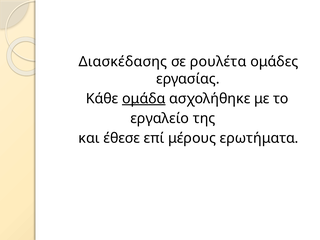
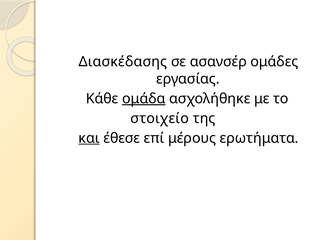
ρουλέτα: ρουλέτα -> ασανσέρ (218, 62)
εργαλείο: εργαλείο -> στοιχείο (160, 118)
και underline: none -> present (89, 138)
